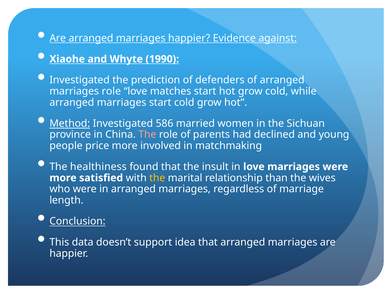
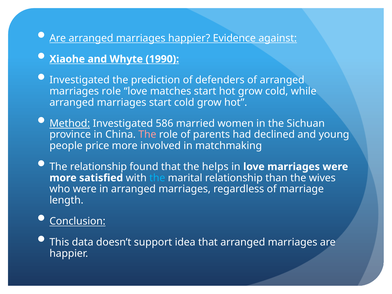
The healthiness: healthiness -> relationship (98, 167)
insult: insult -> helps (215, 167)
the colour: yellow -> light blue (157, 178)
